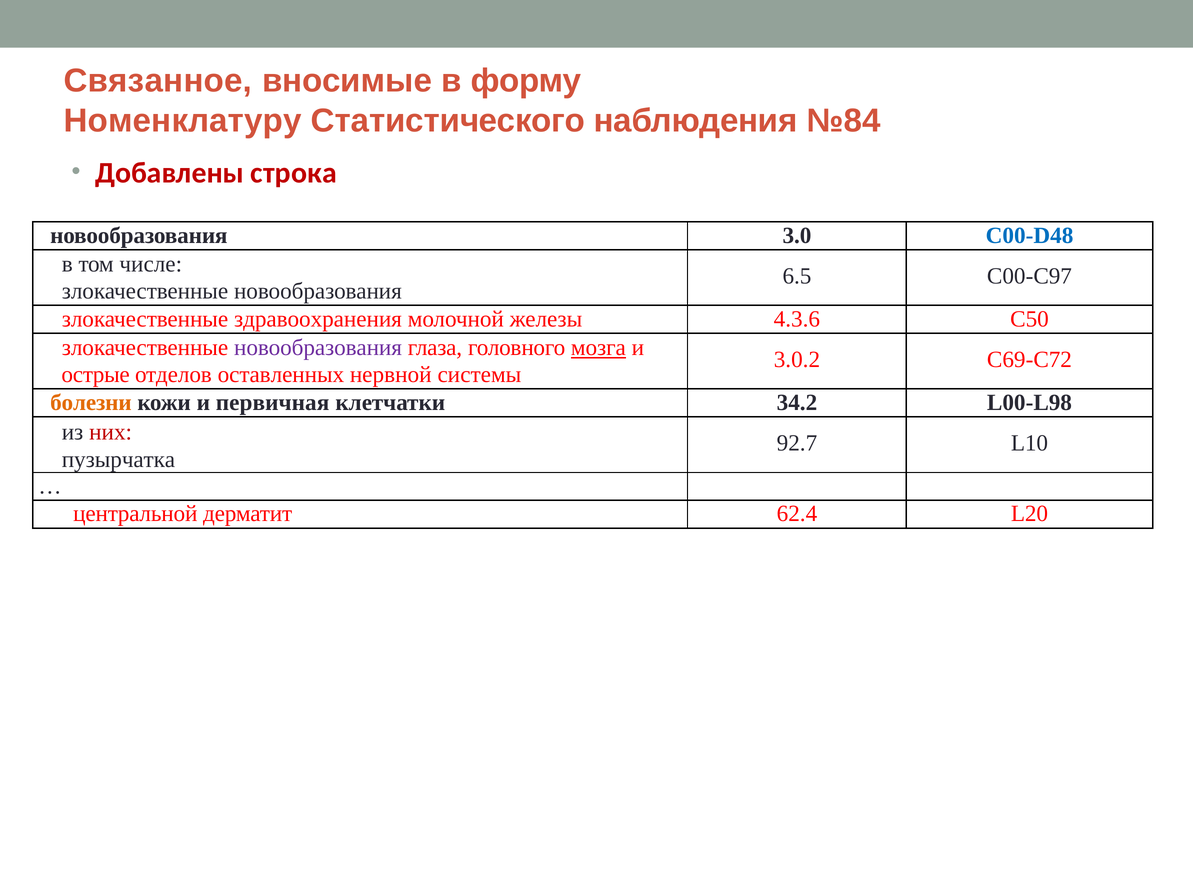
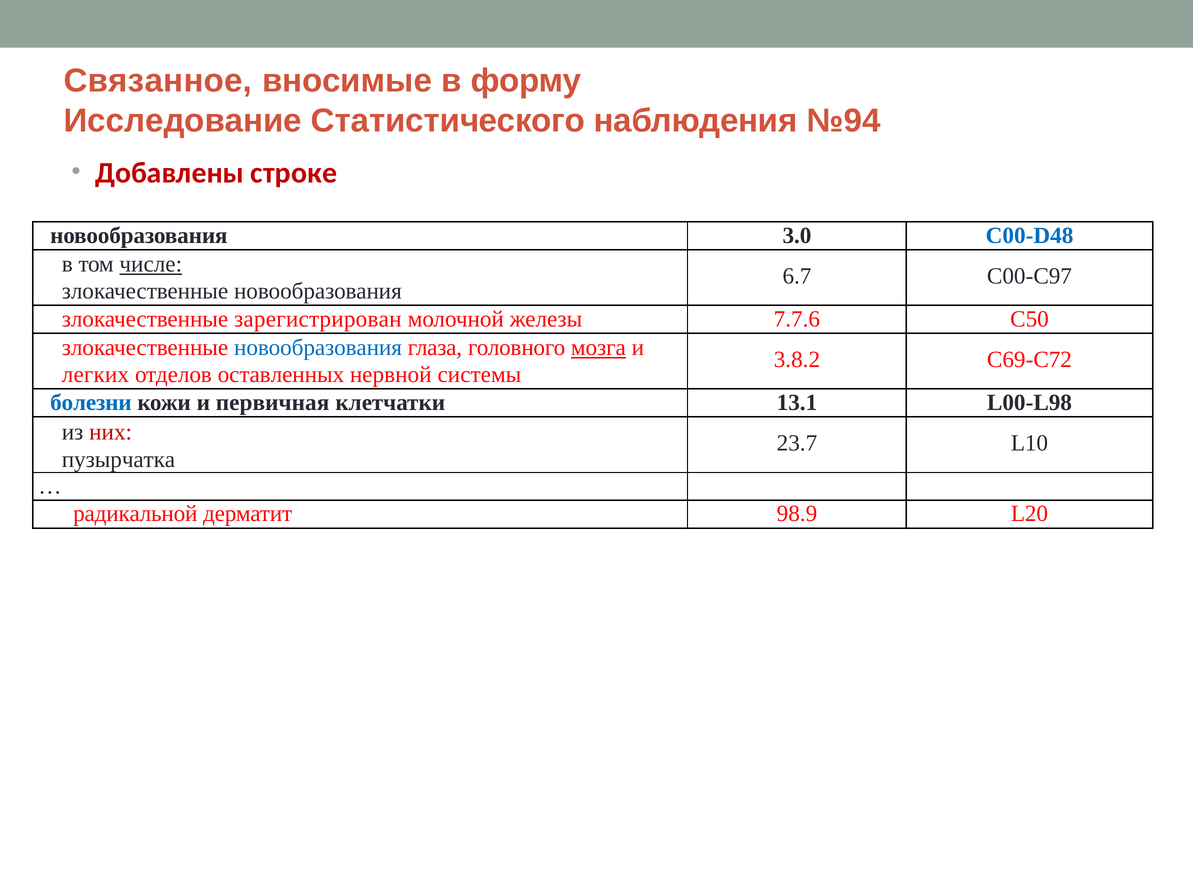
Номенклатуру: Номенклатуру -> Исследование (183, 121)
№84: №84 -> №94 (844, 121)
строка: строка -> строке (294, 173)
числе underline: none -> present (151, 264)
6.5: 6.5 -> 6.7 (797, 276)
здравоохранения: здравоохранения -> зарегистрирован (318, 319)
4.3.6: 4.3.6 -> 7.7.6 (797, 319)
новообразования colour: purple -> blue (318, 348)
3.0.2: 3.0.2 -> 3.8.2 (797, 359)
острые: острые -> легких (95, 375)
болезни colour: orange -> blue (91, 402)
34.2: 34.2 -> 13.1 (797, 402)
92.7: 92.7 -> 23.7 (797, 443)
центральной: центральной -> радикальной (135, 514)
62.4: 62.4 -> 98.9 (797, 514)
